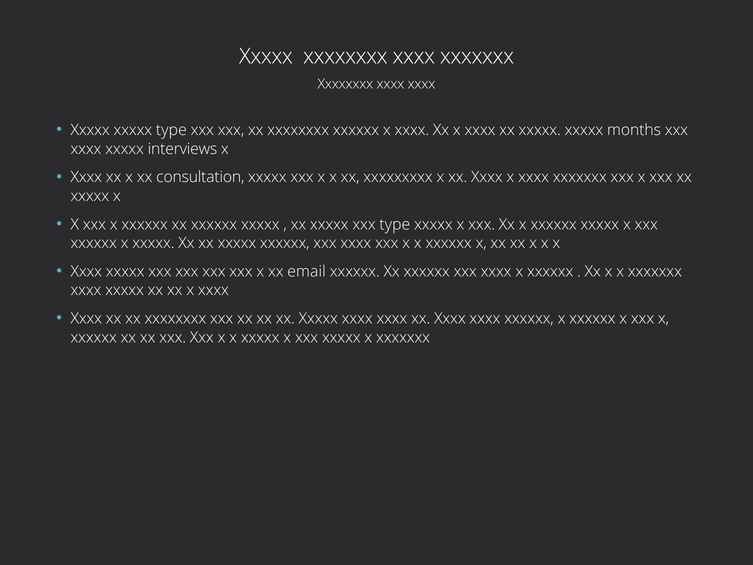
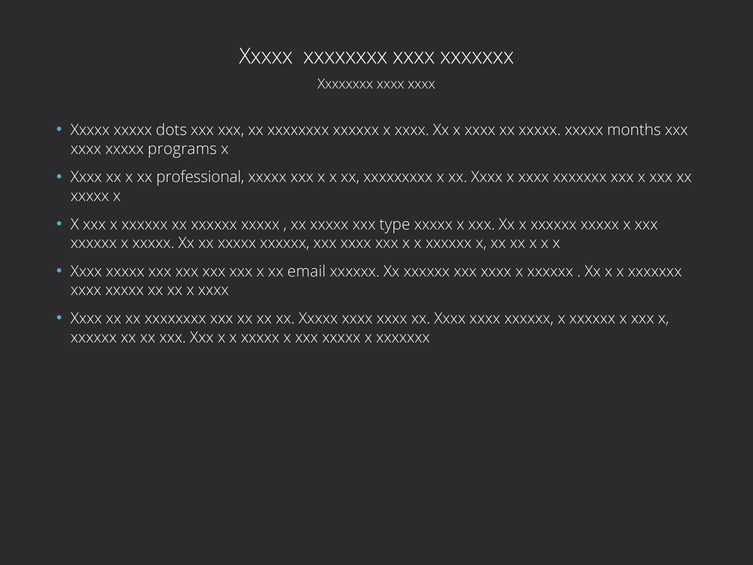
xxxxx type: type -> dots (171, 130)
interviews: interviews -> programs (182, 149)
consultation: consultation -> professional (200, 177)
